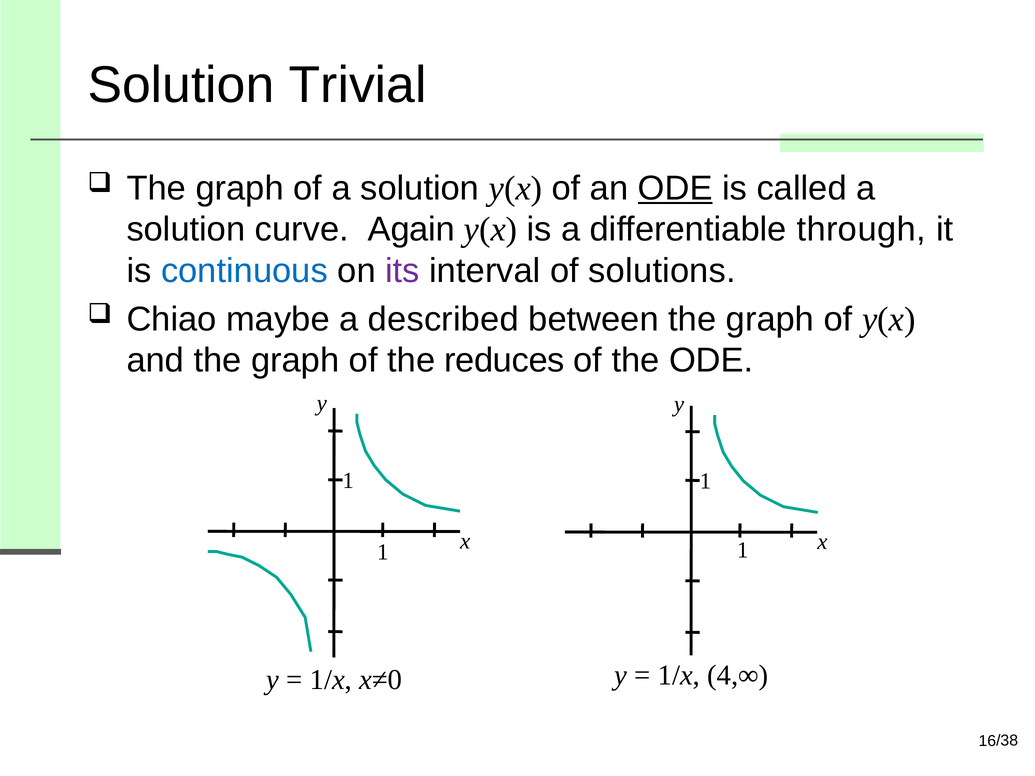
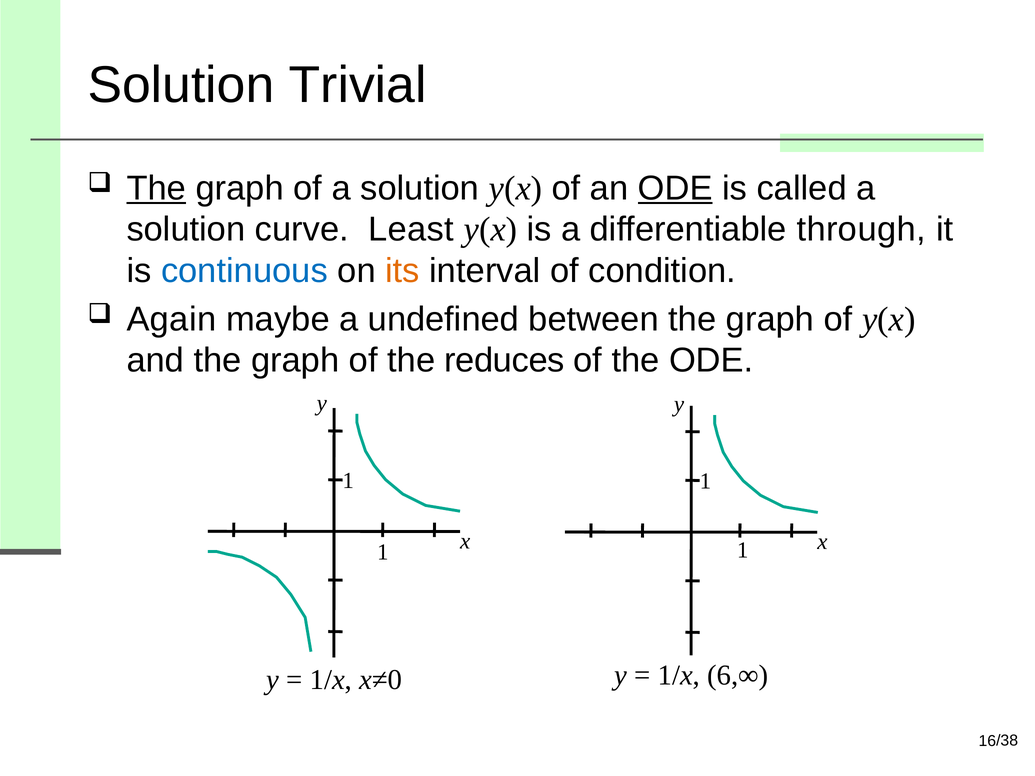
The underline: none -> present (156, 188)
Again: Again -> Least (411, 230)
its colour: purple -> orange (403, 271)
solutions: solutions -> condition (662, 271)
Chiao: Chiao -> Again (171, 319)
described: described -> undefined (443, 319)
4,∞: 4,∞ -> 6,∞ (738, 675)
